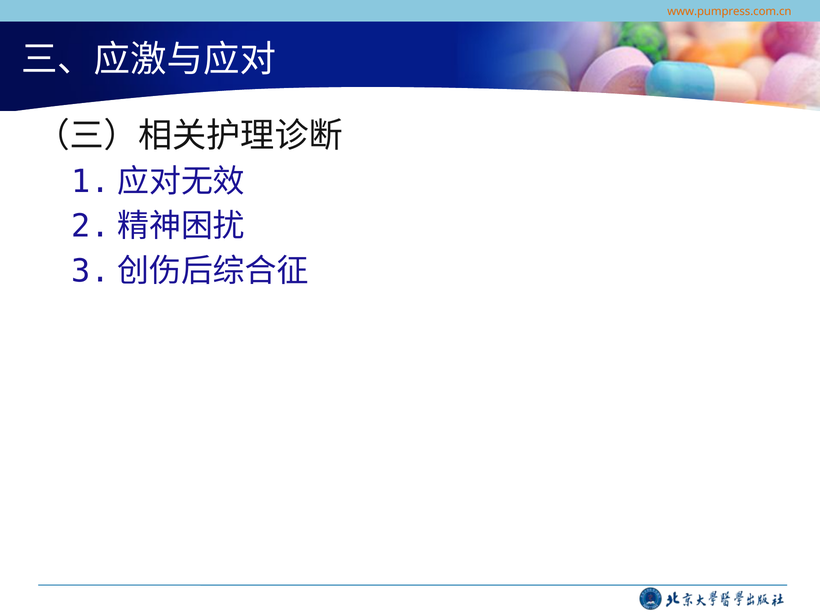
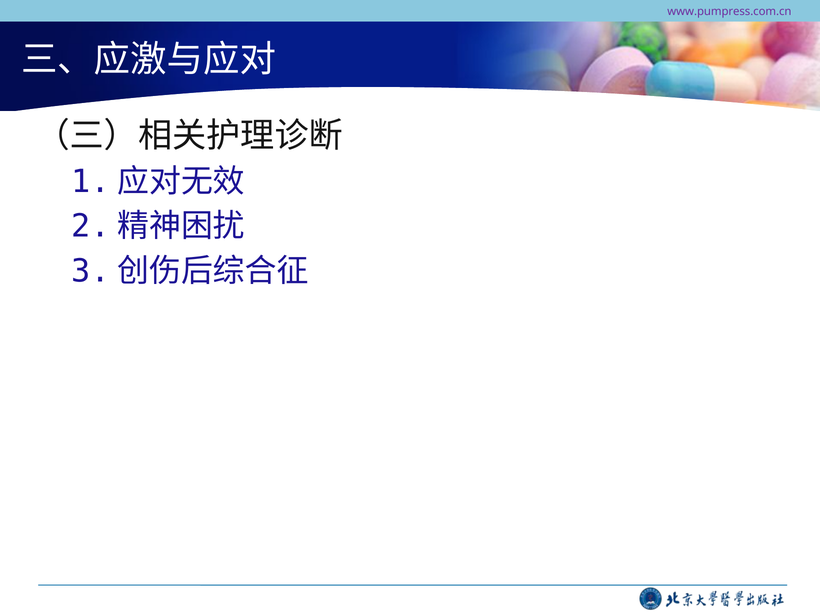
www.pumpress.com.cn colour: orange -> purple (729, 12)
